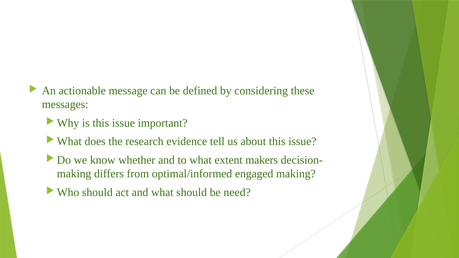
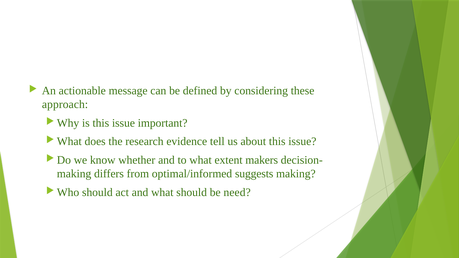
messages: messages -> approach (65, 105)
engaged: engaged -> suggests (254, 174)
